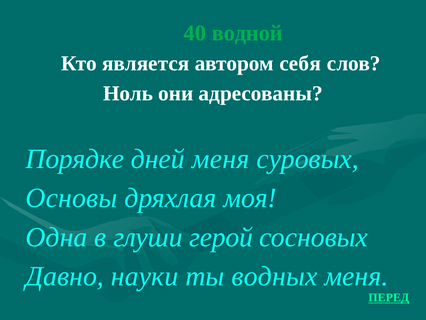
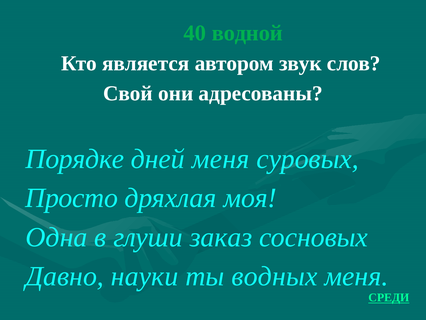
себя: себя -> звук (300, 63)
Ноль: Ноль -> Свой (128, 93)
Основы: Основы -> Просто (72, 198)
герой: герой -> заказ (221, 237)
ПЕРЕД: ПЕРЕД -> СРЕДИ (389, 297)
